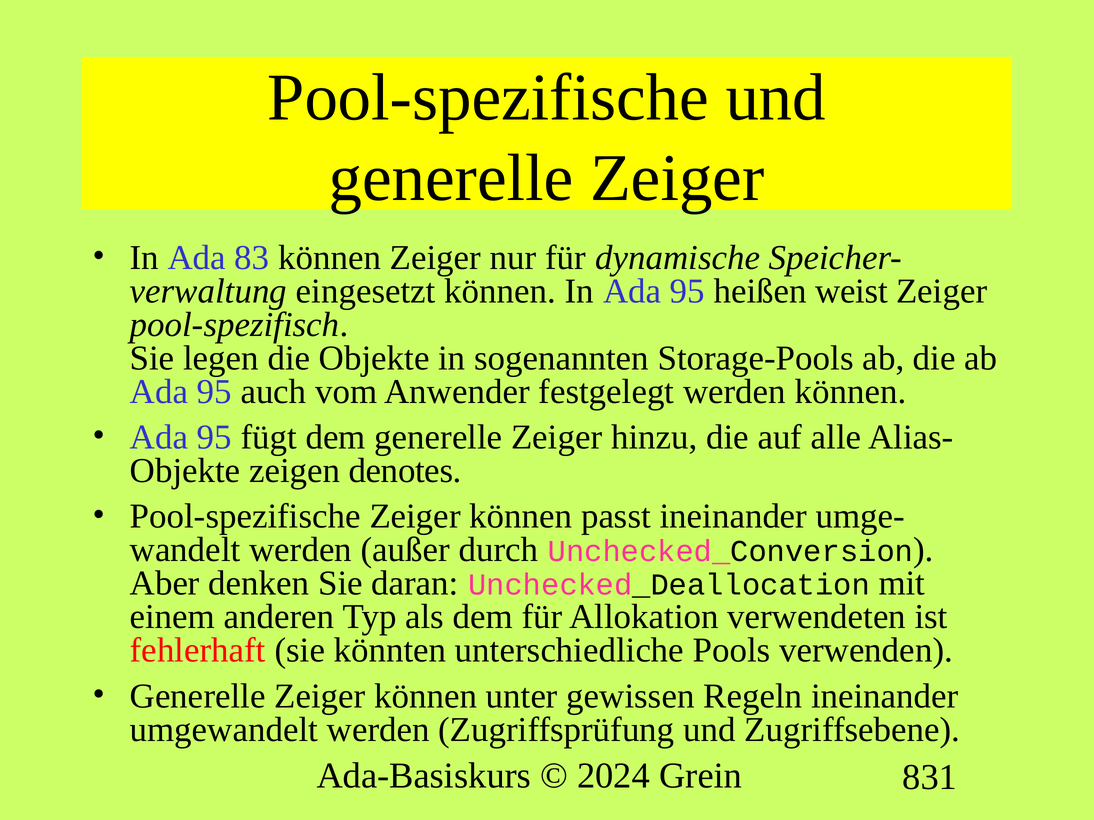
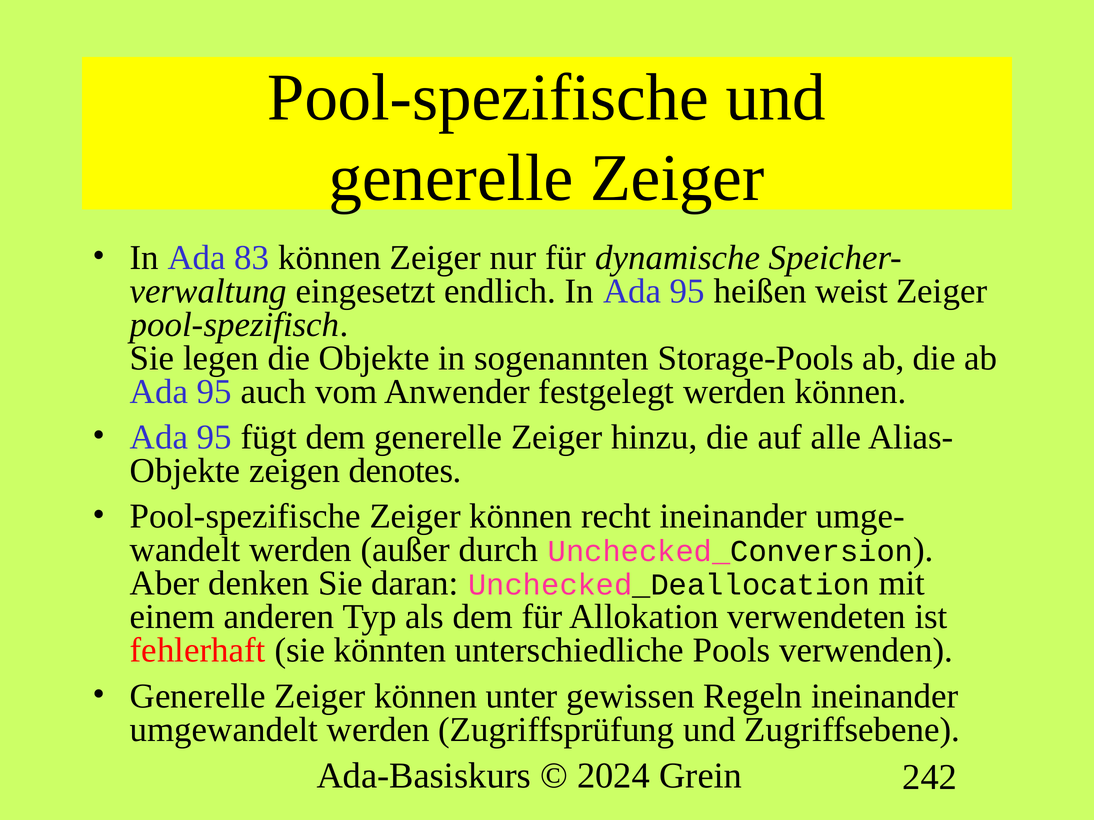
eingesetzt können: können -> endlich (500, 291)
passt: passt -> recht (616, 517)
831: 831 -> 242 (930, 778)
